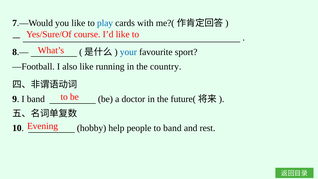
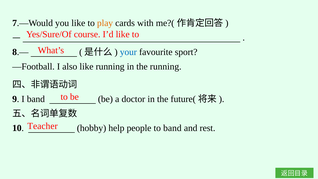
play colour: blue -> orange (105, 23)
the country: country -> running (166, 67)
Evening: Evening -> Teacher (43, 126)
